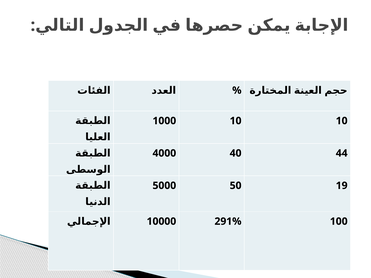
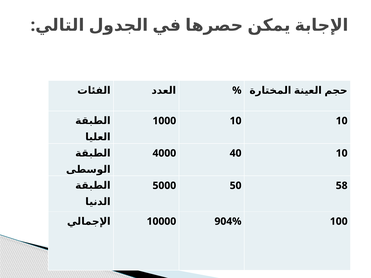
40 44: 44 -> 10 (342, 153)
19: 19 -> 58 (342, 186)
291%: 291% -> 904% (228, 222)
